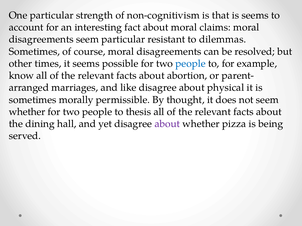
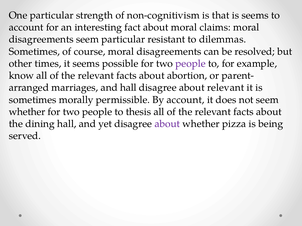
people colour: blue -> purple (190, 64)
and like: like -> hall (128, 88)
about physical: physical -> relevant (226, 88)
By thought: thought -> account (186, 100)
